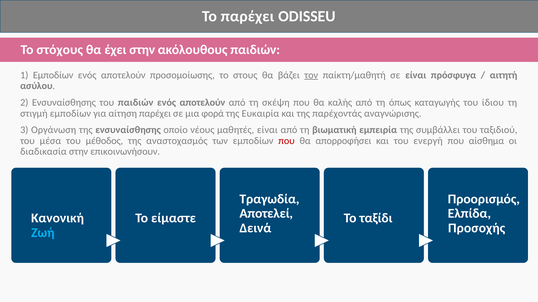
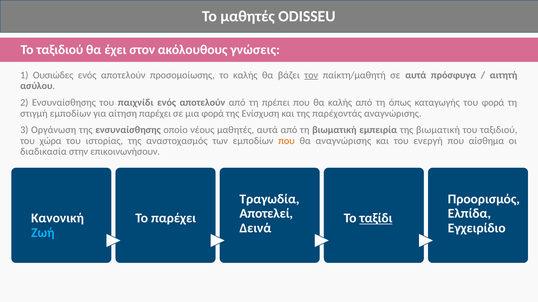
Το παρέχει: παρέχει -> μαθητές (248, 16)
Το στόχους: στόχους -> ταξιδιού (60, 50)
έχει στην: στην -> στον (142, 50)
ακόλουθους παιδιών: παιδιών -> γνώσεις (255, 50)
1 Εμποδίων: Εμποδίων -> Ουσιώδες (53, 75)
το στους: στους -> καλής (245, 75)
σε είναι: είναι -> αυτά (416, 75)
του παιδιών: παιδιών -> παιχνίδι (136, 103)
σκέψη: σκέψη -> πρέπει (276, 103)
του ίδιου: ίδιου -> φορά (493, 103)
Ευκαιρία: Ευκαιρία -> Ενίσχυση (260, 114)
μαθητές είναι: είναι -> αυτά (267, 130)
της συμβάλλει: συμβάλλει -> βιωματική (438, 130)
μέσα: μέσα -> χώρα (51, 141)
μέθοδος: μέθοδος -> ιστορίας (104, 141)
που colour: red -> orange (287, 141)
θα απορροφήσει: απορροφήσει -> αναγνώρισης (343, 141)
Το είμαστε: είμαστε -> παρέχει (174, 219)
ταξίδι underline: none -> present (376, 219)
Προσοχής: Προσοχής -> Εγχειρίδιο (477, 228)
